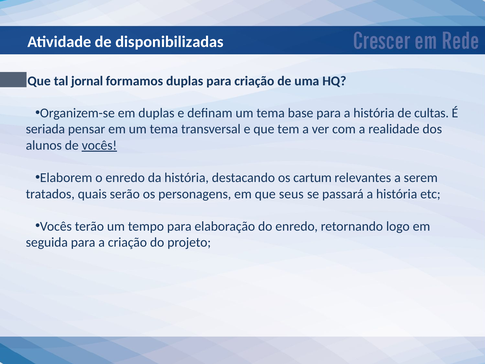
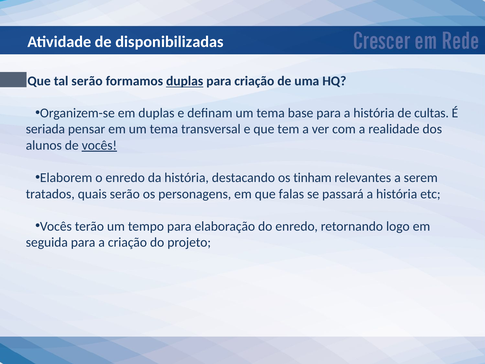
tal jornal: jornal -> serão (87, 81)
duplas underline: none -> present (185, 81)
cartum: cartum -> tinham (313, 178)
seus: seus -> falas (291, 194)
